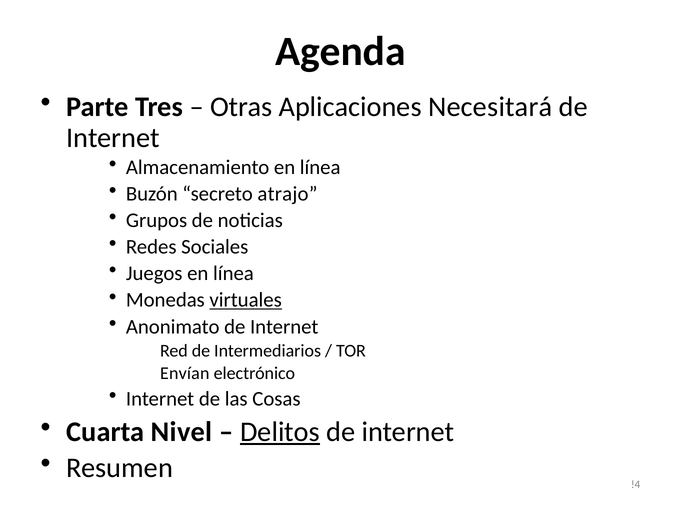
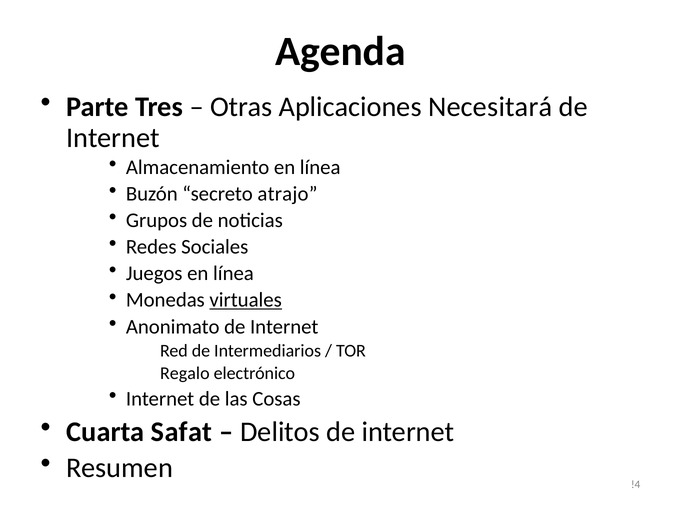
Envían: Envían -> Regalo (185, 373)
Nivel: Nivel -> Safat (182, 432)
Delitos underline: present -> none (280, 432)
